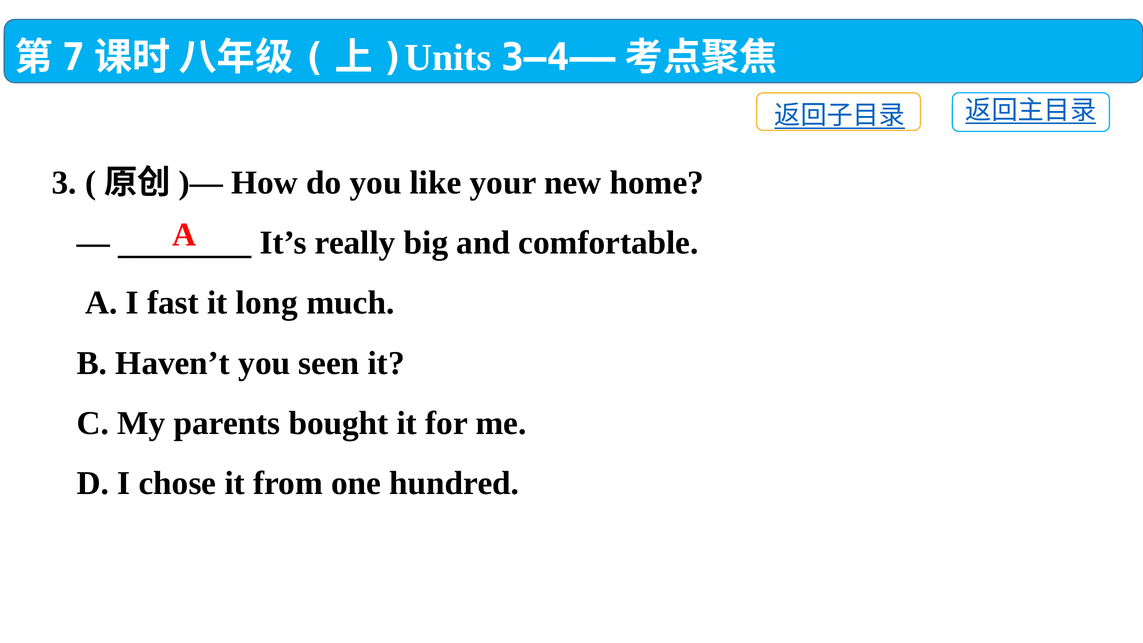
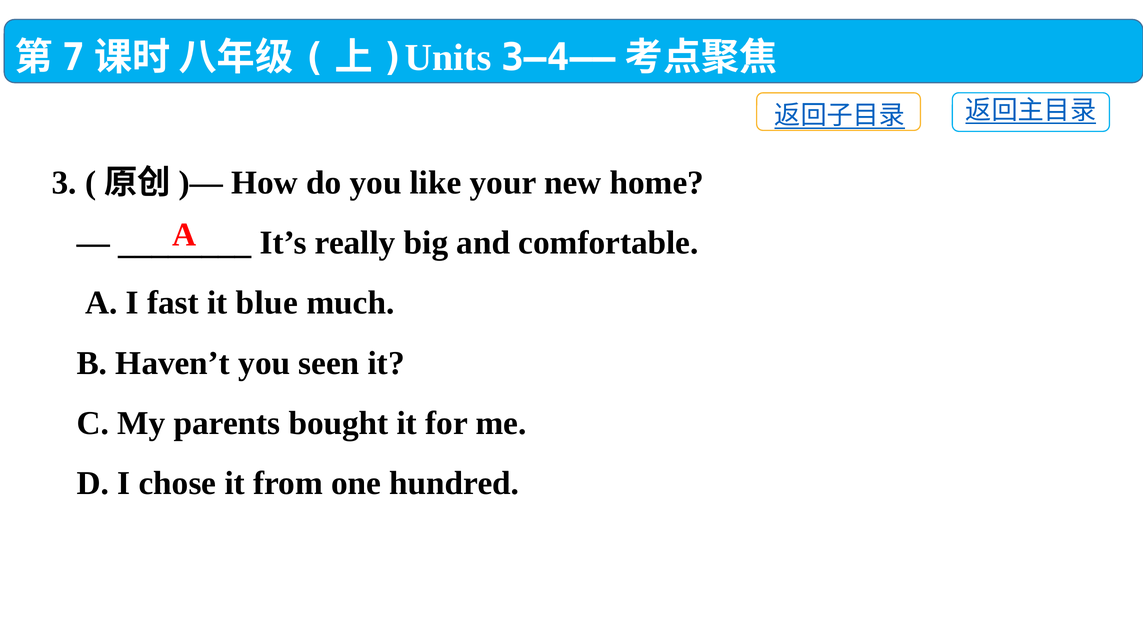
long: long -> blue (267, 303)
